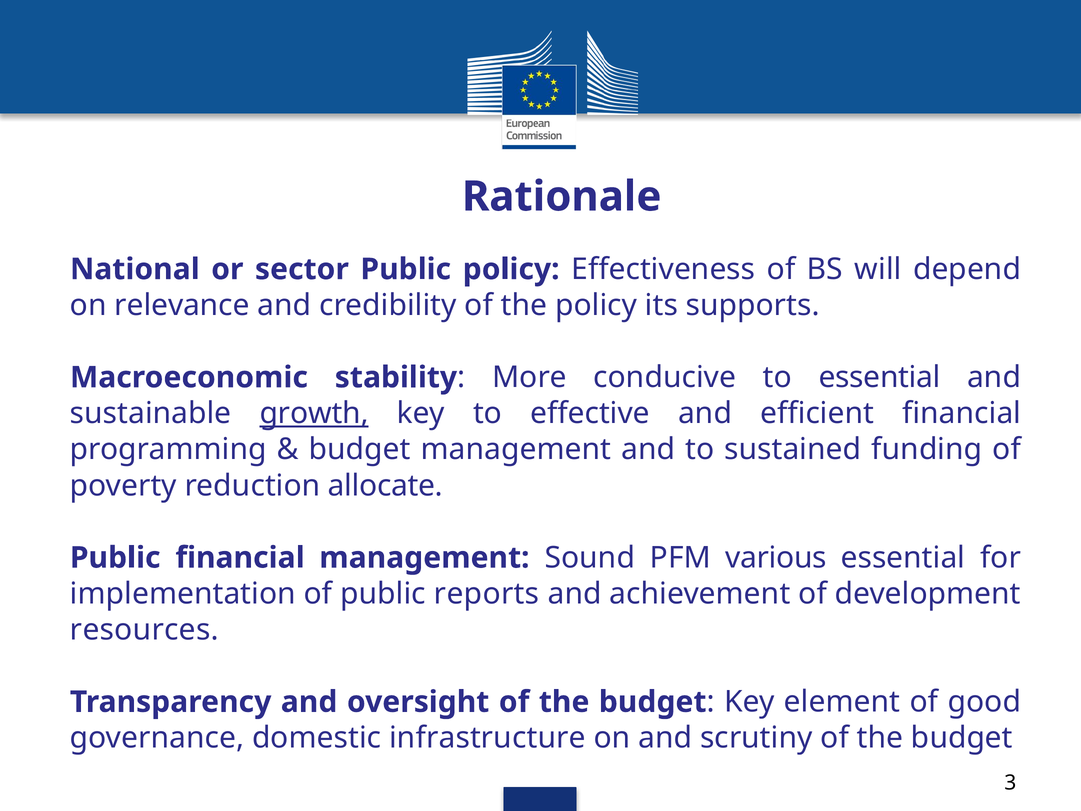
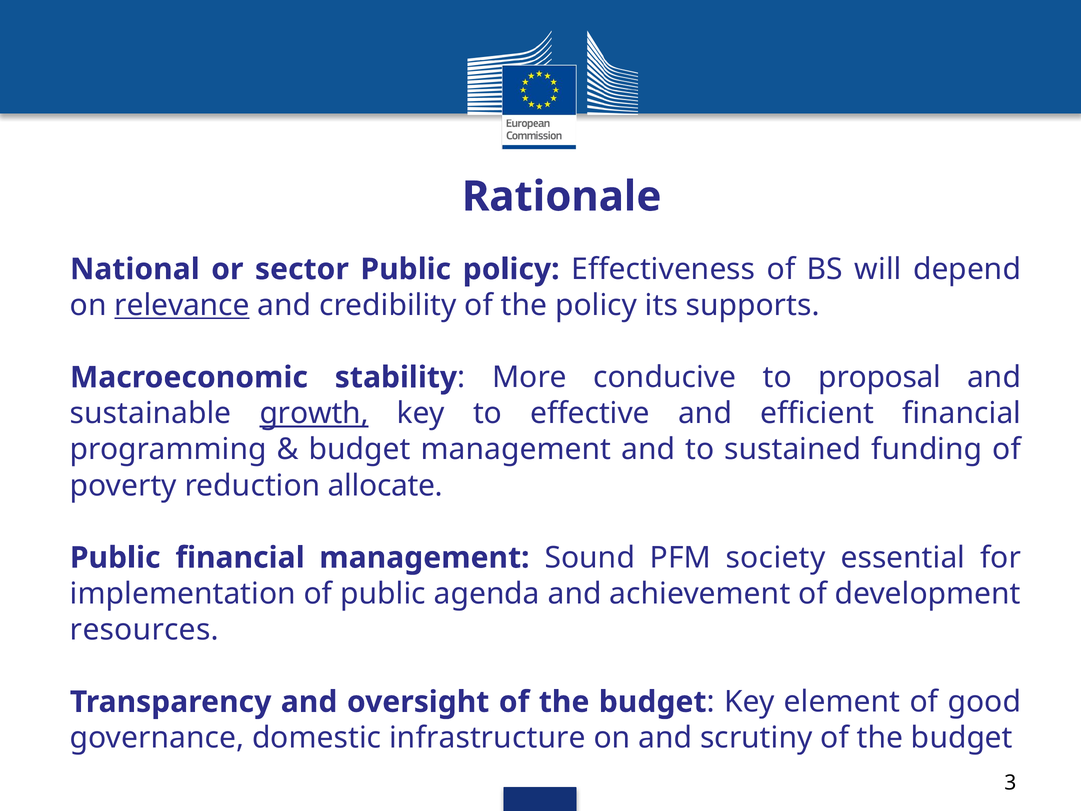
relevance underline: none -> present (182, 305)
to essential: essential -> proposal (880, 377)
various: various -> society (776, 558)
reports: reports -> agenda (487, 594)
